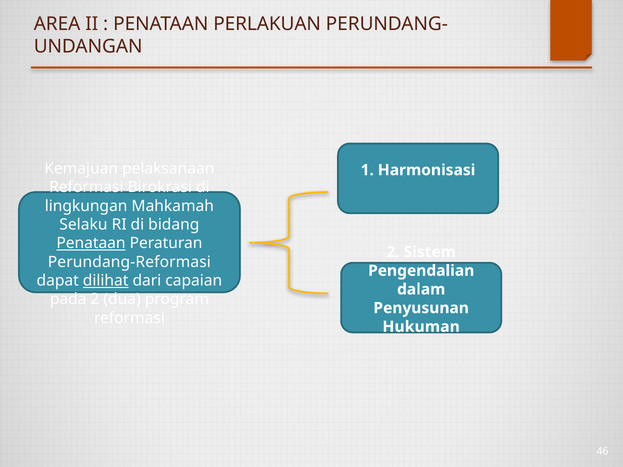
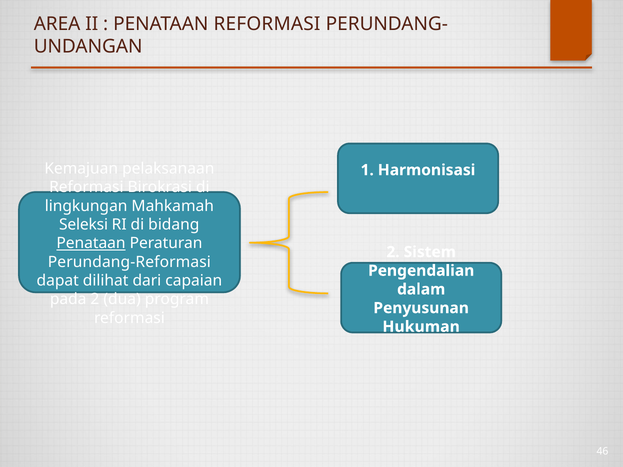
PENATAAN PERLAKUAN: PERLAKUAN -> REFORMASI (267, 24)
Selaku: Selaku -> Seleksi (84, 225)
dilihat underline: present -> none (106, 281)
